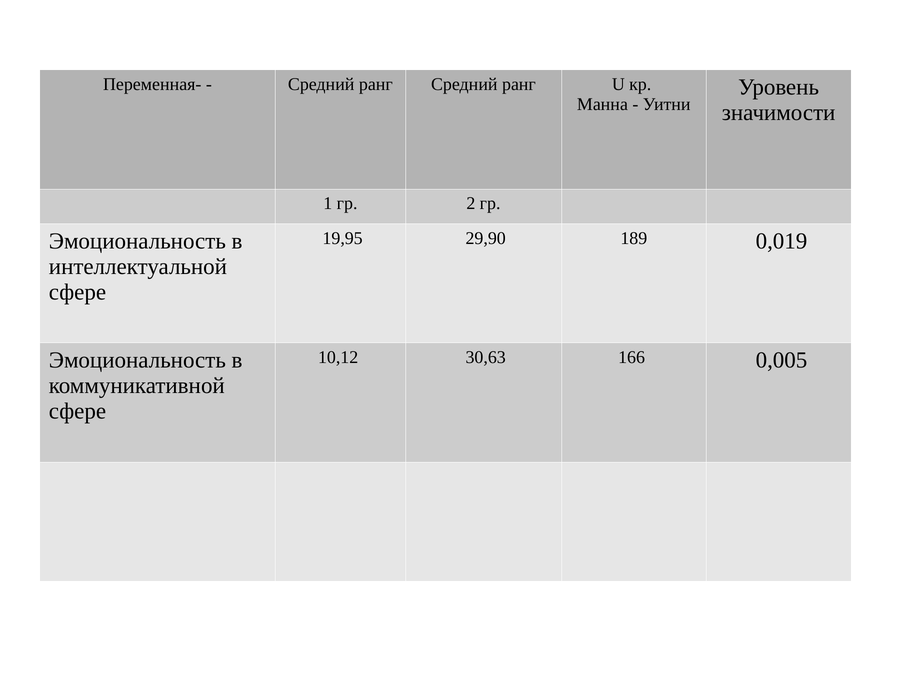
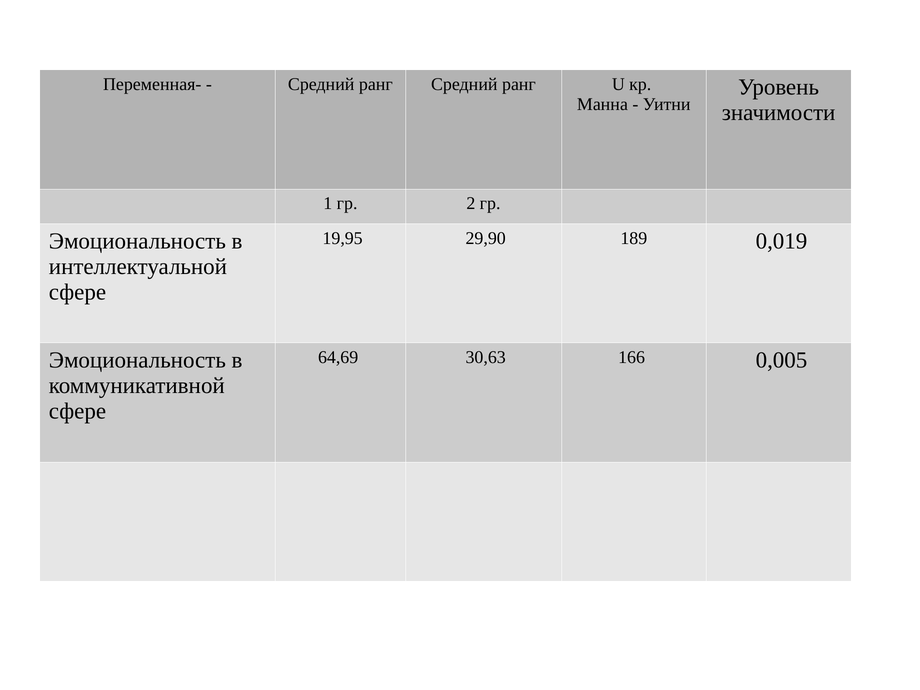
10,12: 10,12 -> 64,69 (338, 357)
